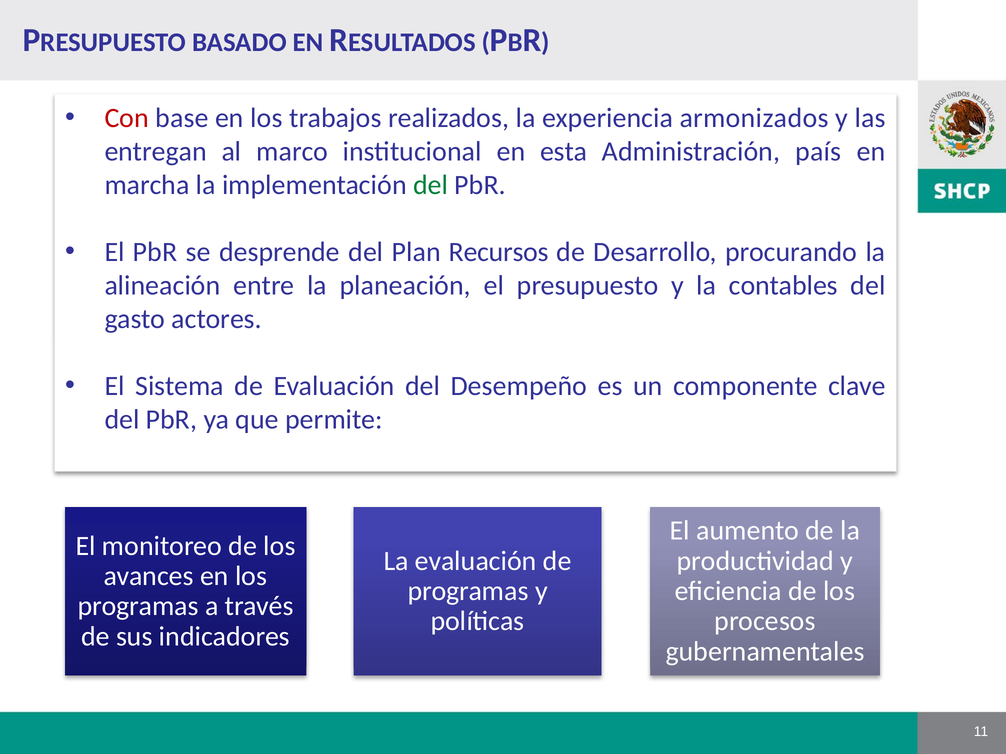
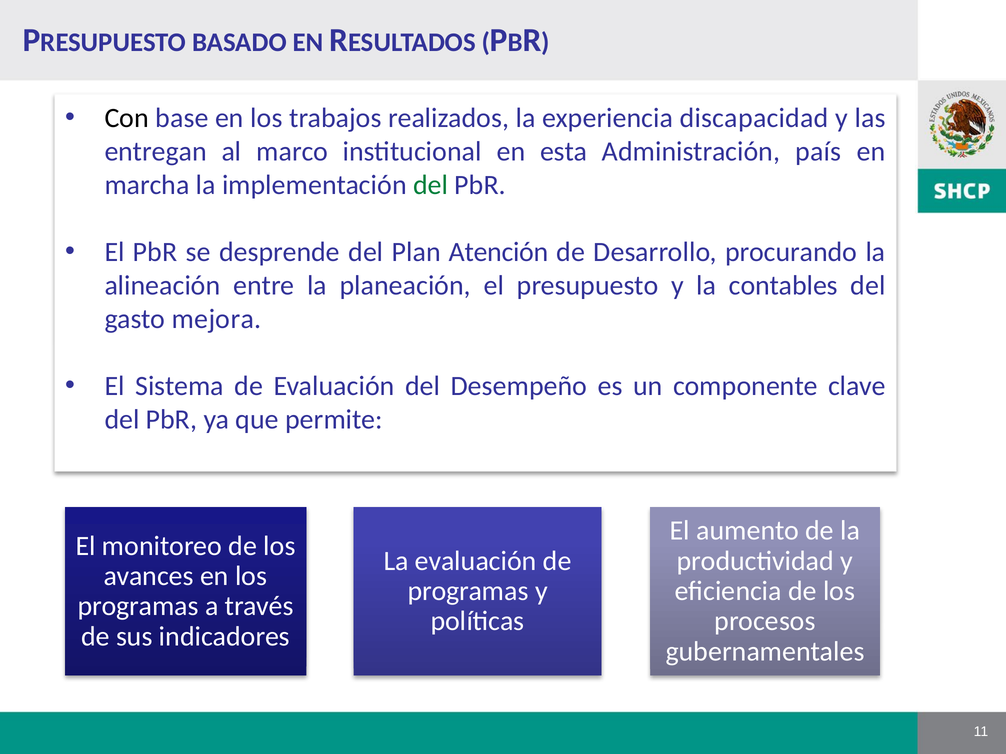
Con colour: red -> black (127, 118)
armonizados: armonizados -> discapacidad (754, 118)
Recursos: Recursos -> Atención (499, 252)
actores: actores -> mejora (216, 319)
